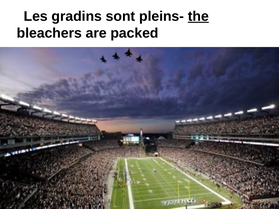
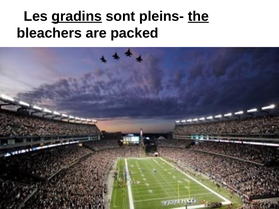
gradins underline: none -> present (77, 16)
